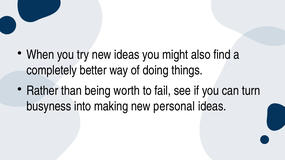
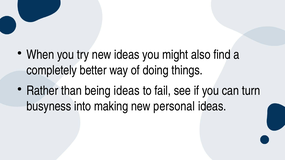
being worth: worth -> ideas (127, 91)
